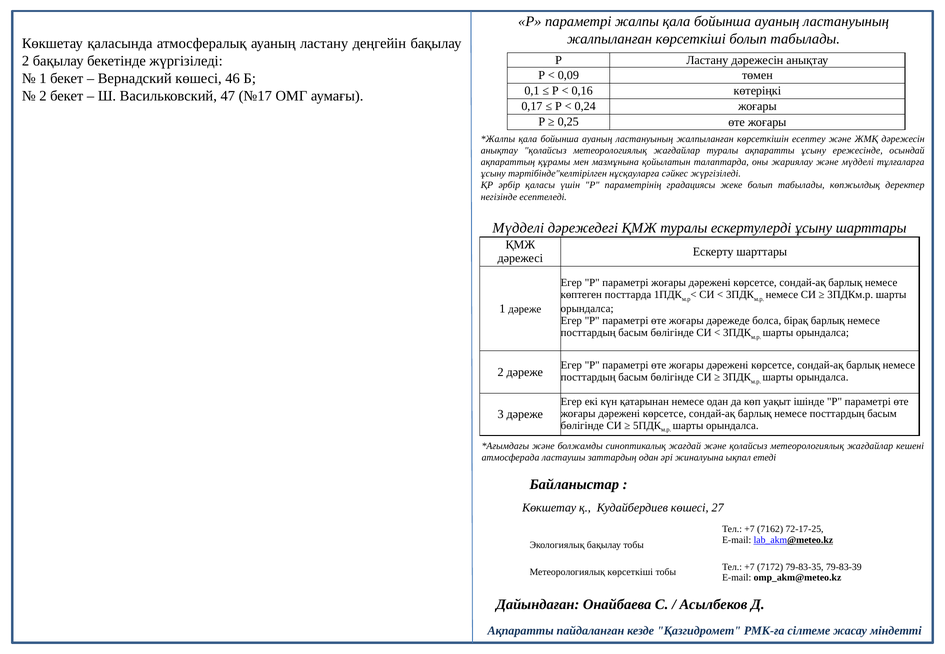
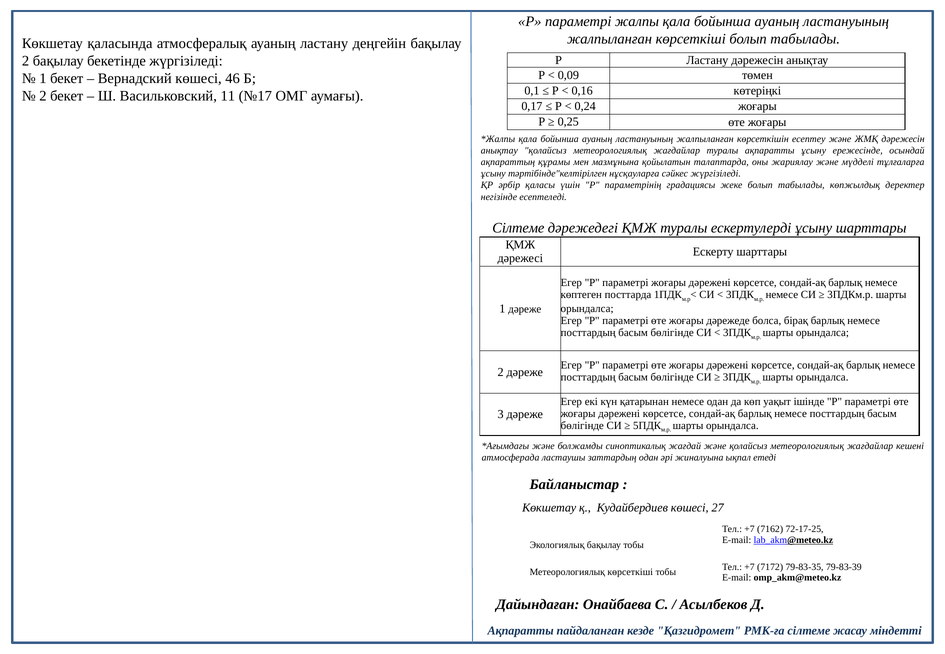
47: 47 -> 11 (228, 96)
Мүдделі: Мүдделі -> Сілтеме (518, 228)
